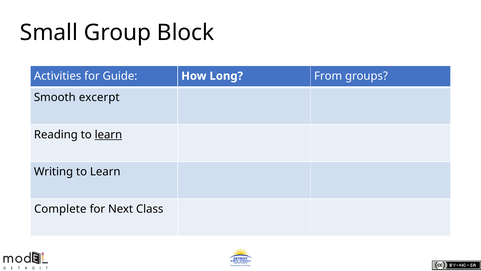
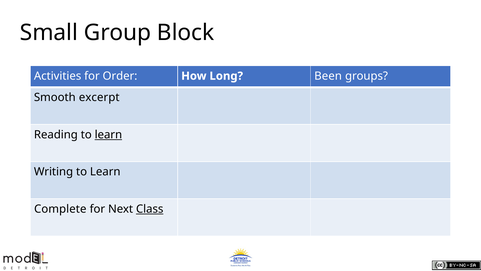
Guide: Guide -> Order (120, 76)
From: From -> Been (328, 76)
Class underline: none -> present (150, 209)
